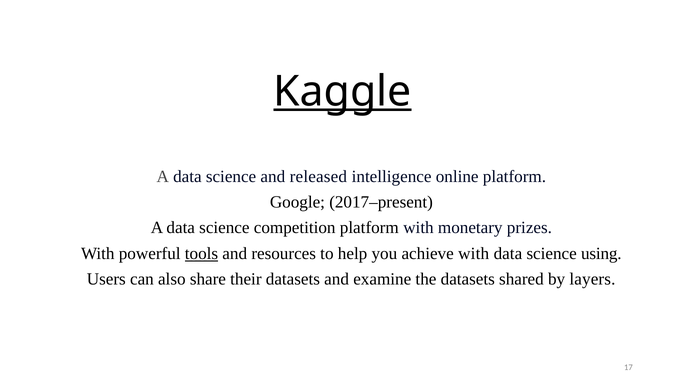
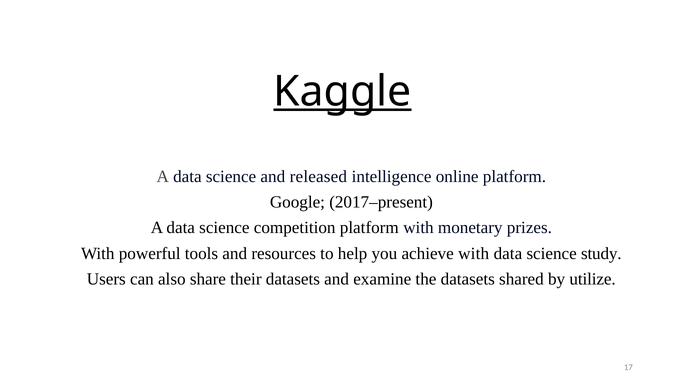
tools underline: present -> none (201, 254)
using: using -> study (601, 254)
layers: layers -> utilize (593, 279)
